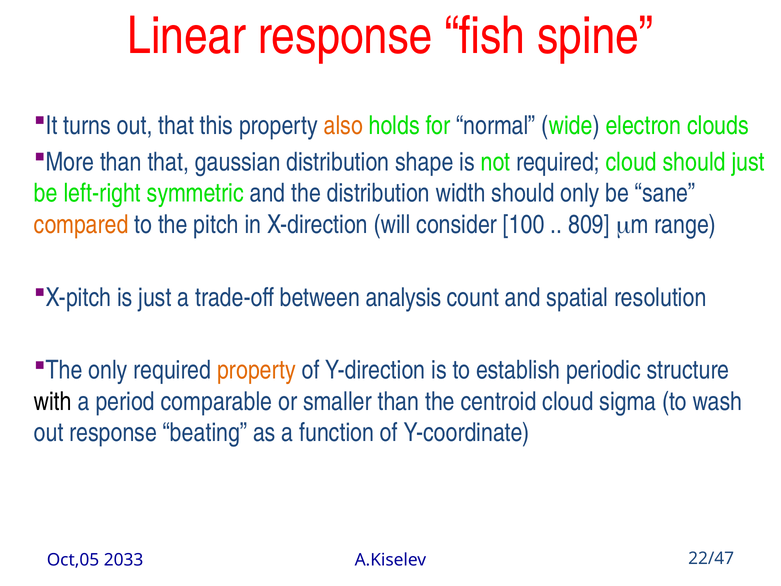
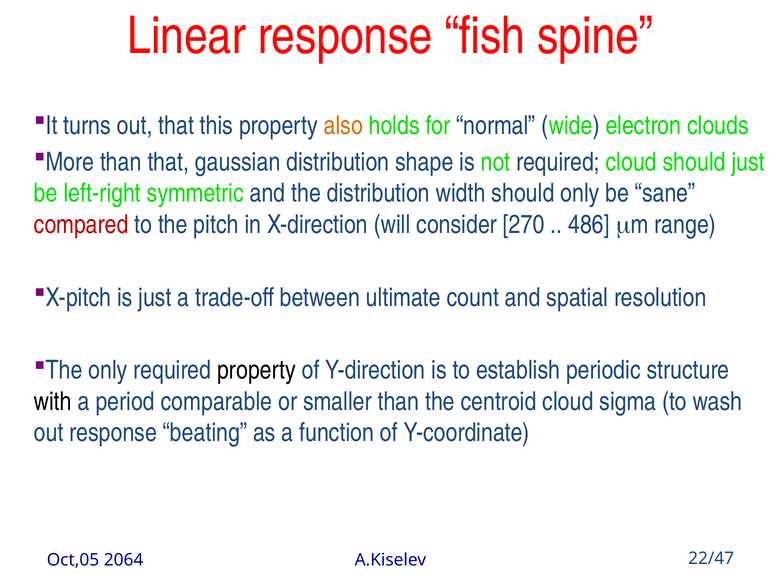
compared colour: orange -> red (81, 224)
100: 100 -> 270 (524, 224)
809: 809 -> 486 (589, 224)
analysis: analysis -> ultimate (403, 297)
property colour: orange -> black (256, 370)
2033: 2033 -> 2064 (124, 560)
